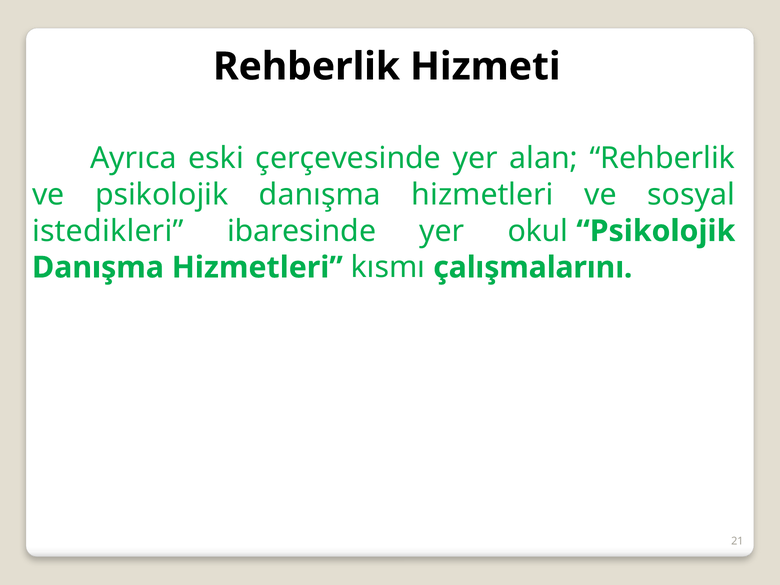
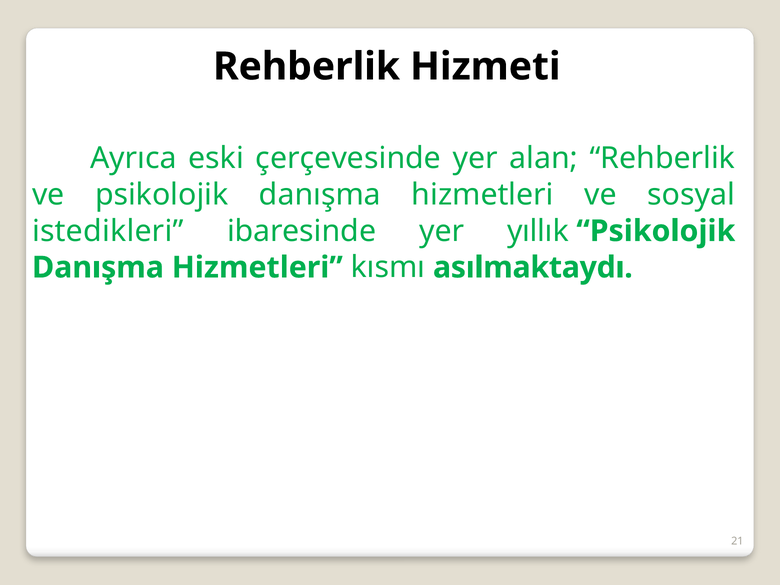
okul: okul -> yıllık (538, 231)
çalışmalarını: çalışmalarını -> asılmaktaydı (533, 267)
